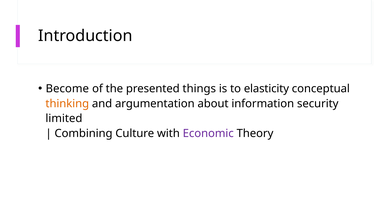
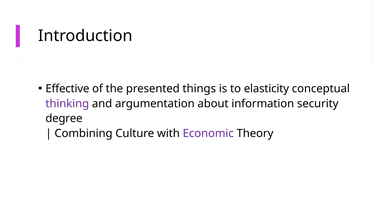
Become: Become -> Effective (67, 89)
thinking colour: orange -> purple (67, 104)
limited: limited -> degree (64, 119)
